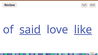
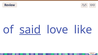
like underline: present -> none (83, 30)
